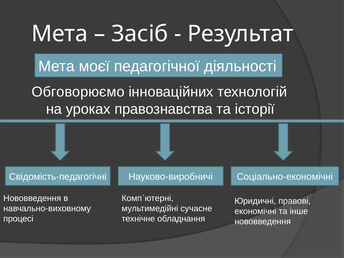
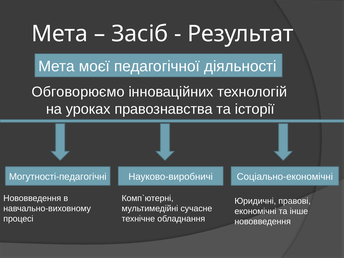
Свідомість-педагогічні: Свідомість-педагогічні -> Могутності-педагогічні (58, 177)
